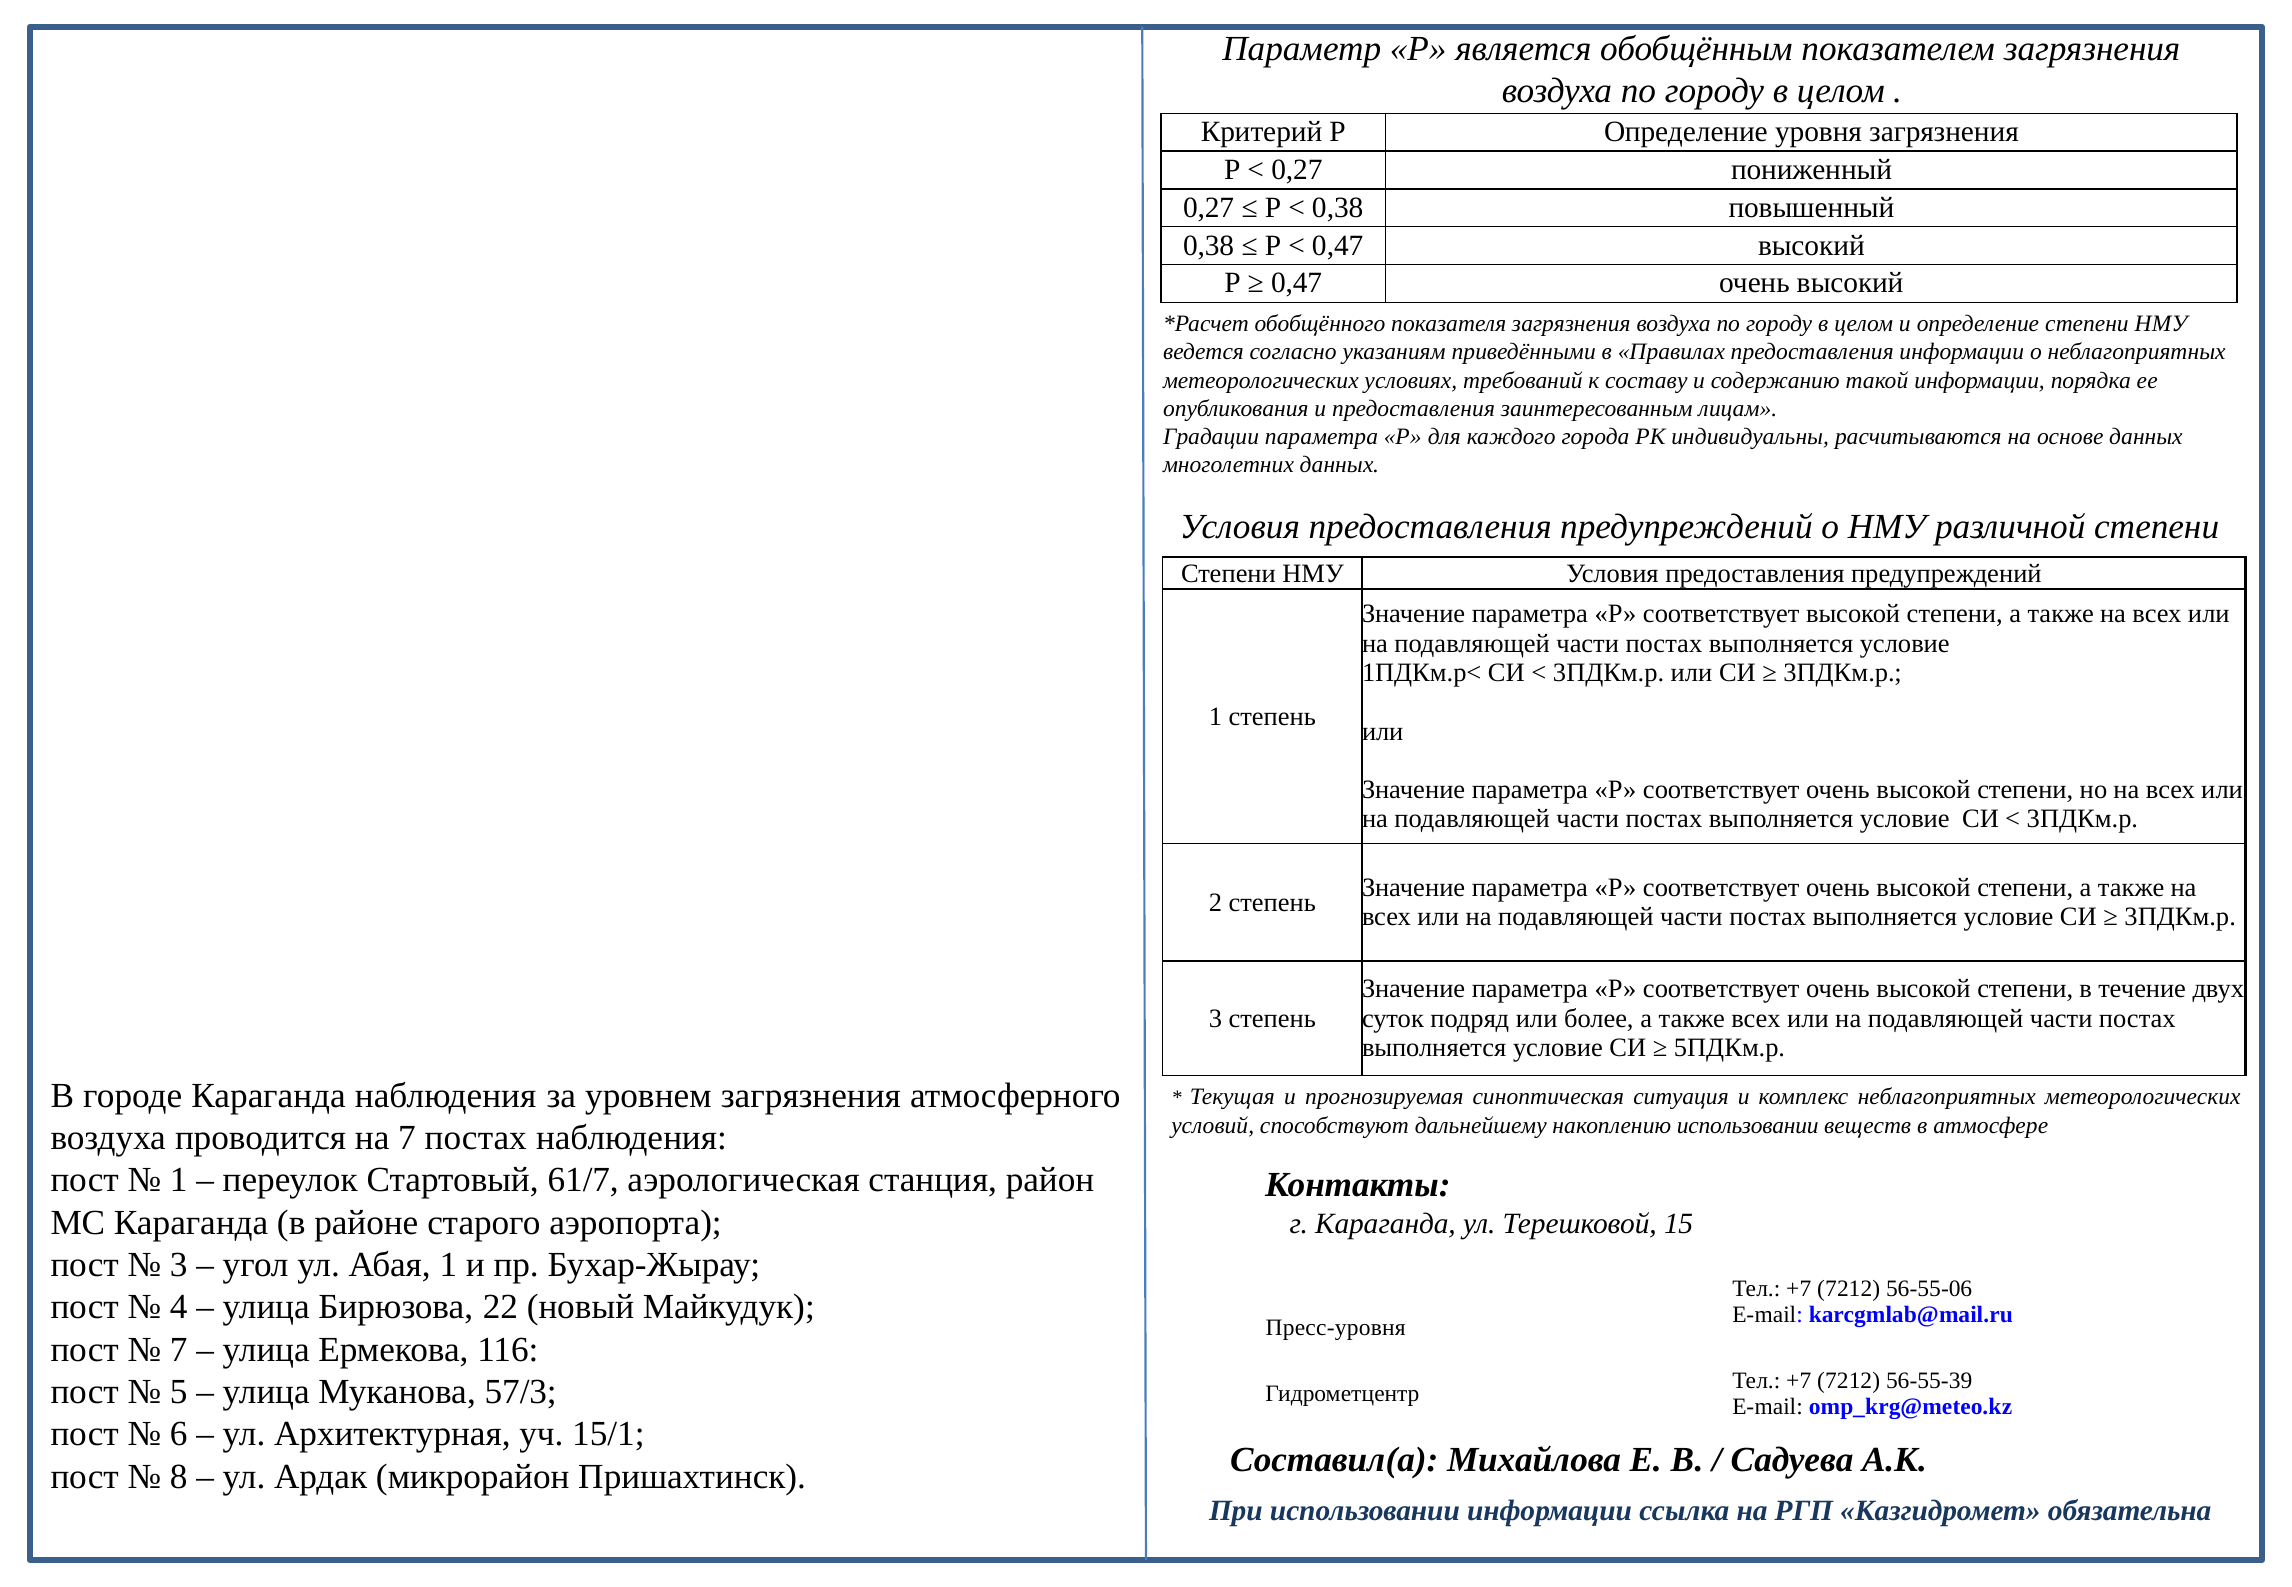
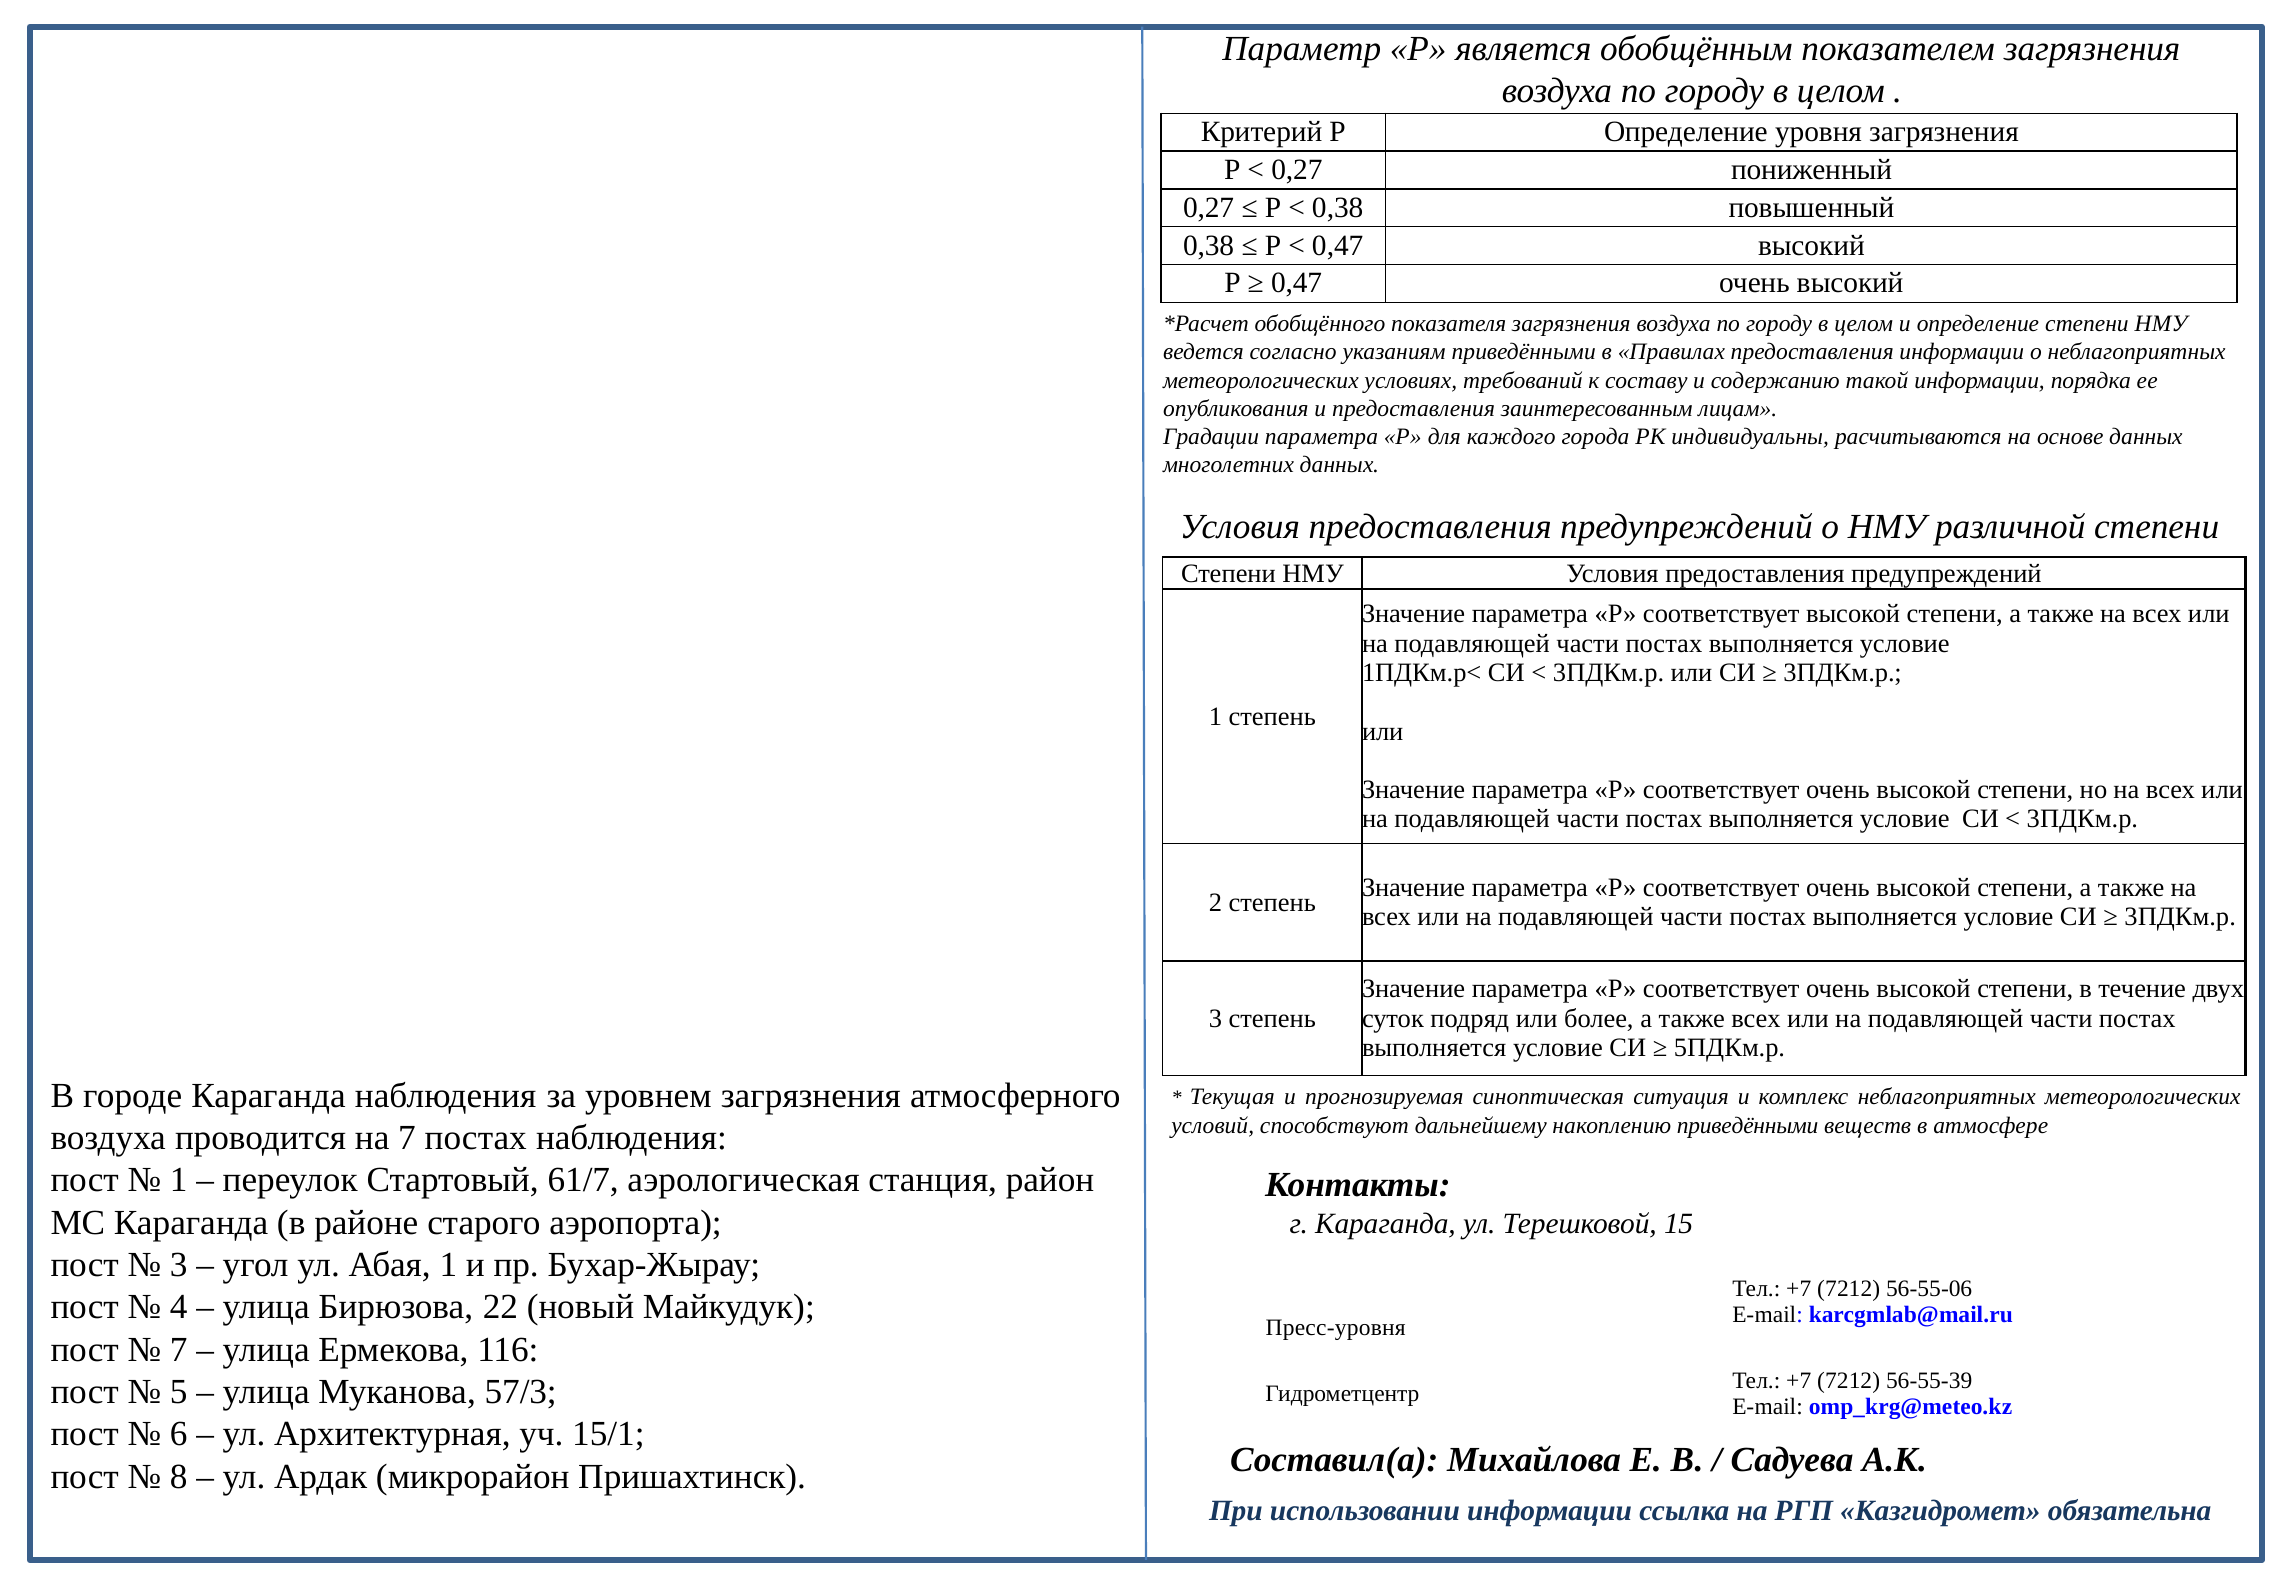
накоплению использовании: использовании -> приведёнными (1748, 1125)
